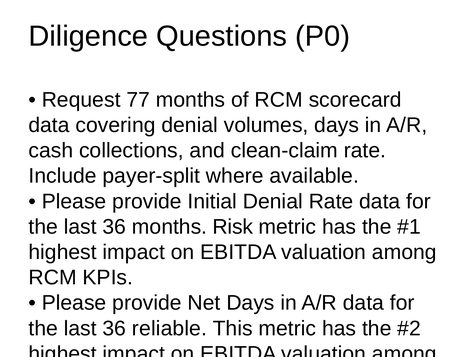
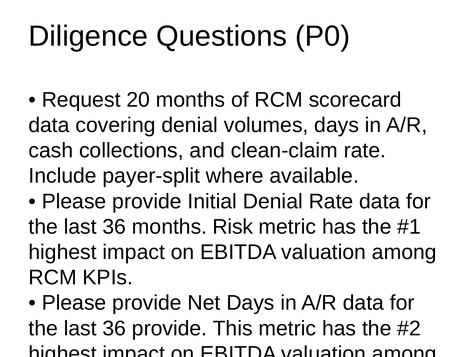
77: 77 -> 20 (138, 100)
36 reliable: reliable -> provide (170, 328)
